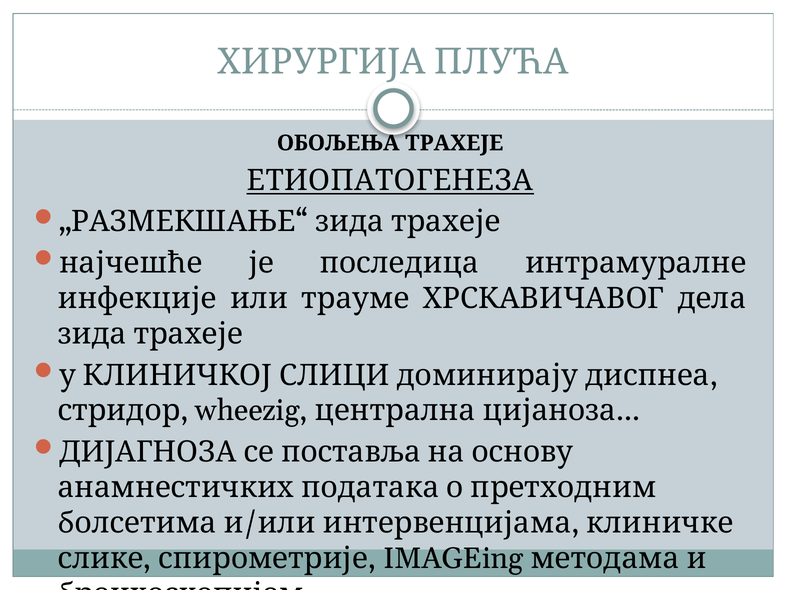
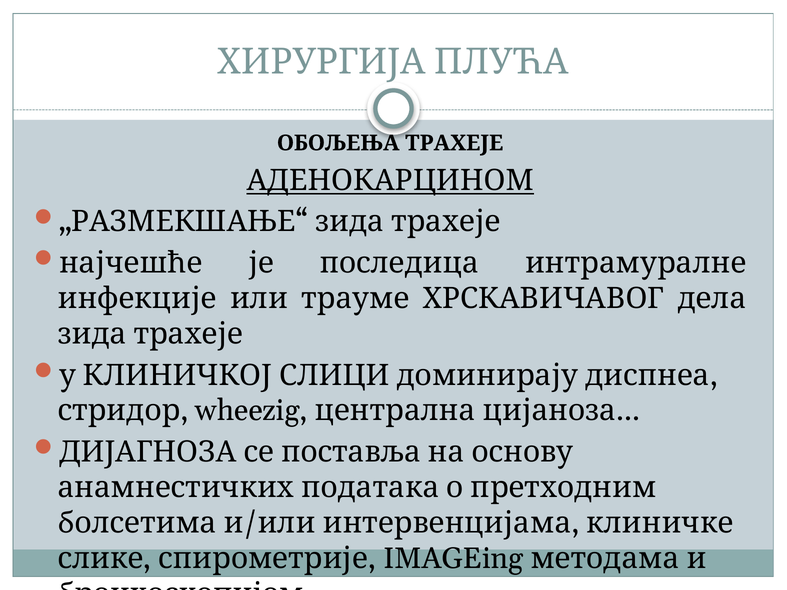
ЕТИОПАТОГЕНЕЗА: ЕТИОПАТОГЕНЕЗА -> АДЕНОКАРЦИНОМ (390, 180)
